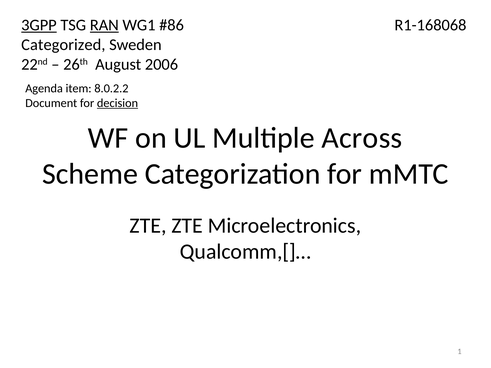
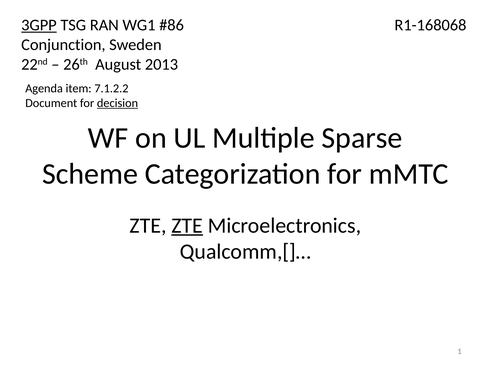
RAN underline: present -> none (104, 25)
Categorized: Categorized -> Conjunction (63, 45)
2006: 2006 -> 2013 (161, 64)
8.0.2.2: 8.0.2.2 -> 7.1.2.2 (111, 88)
Across: Across -> Sparse (362, 138)
ZTE underline: none -> present (187, 226)
